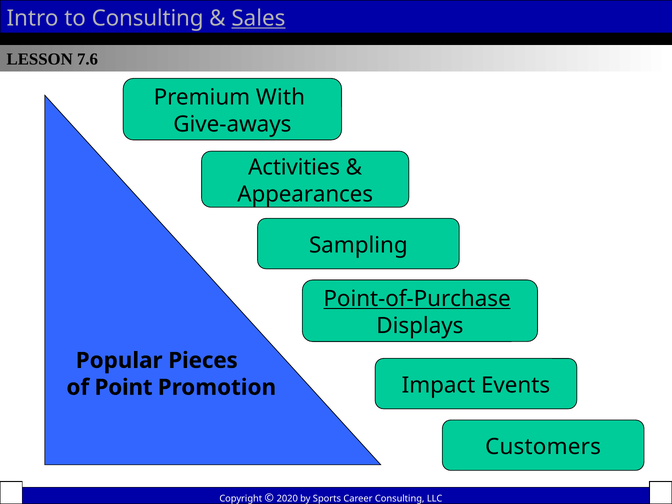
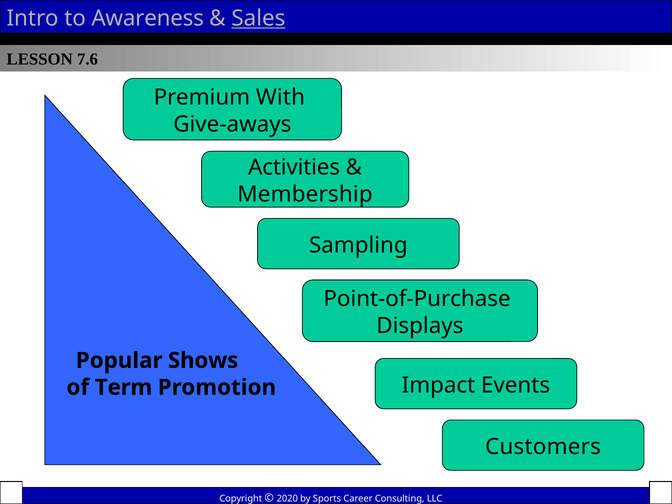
to Consulting: Consulting -> Awareness (148, 18)
Appearances: Appearances -> Membership (305, 194)
Point-of-Purchase underline: present -> none (417, 299)
Pieces: Pieces -> Shows (203, 360)
Point: Point -> Term (124, 387)
